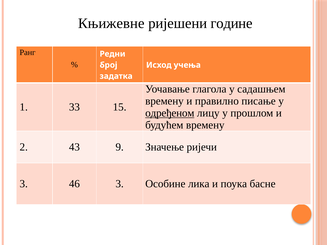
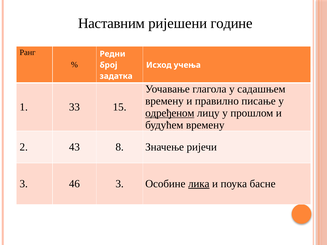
Књижевне: Књижевне -> Наставним (111, 23)
9: 9 -> 8 (120, 147)
лика underline: none -> present (199, 184)
